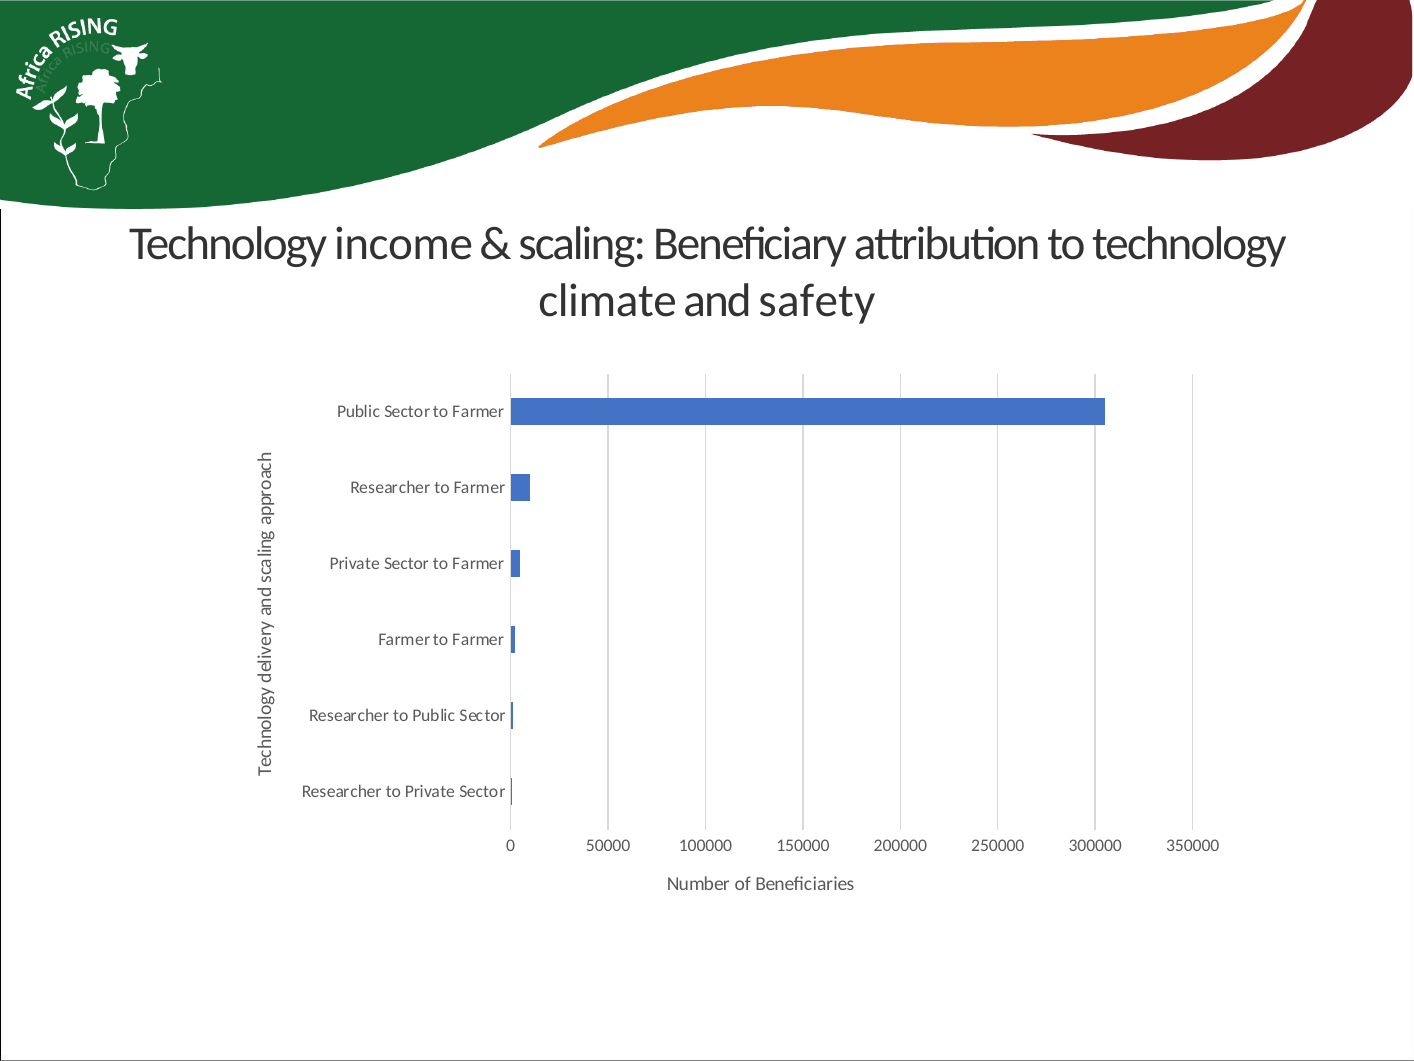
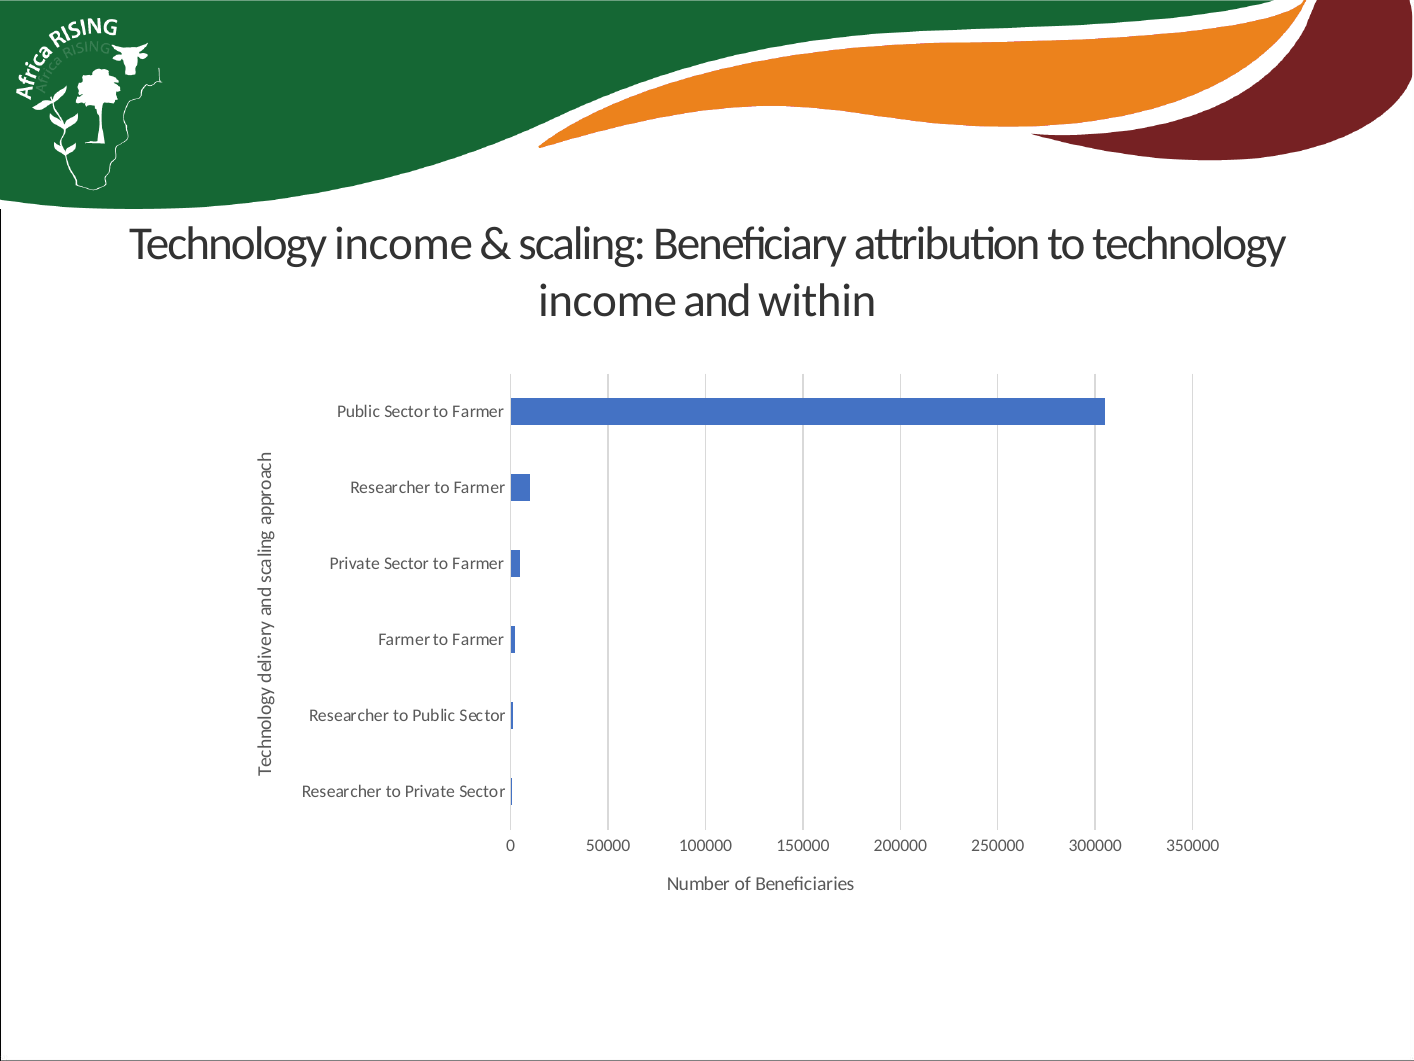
climate: climate -> income (608, 301)
safety: safety -> within (817, 301)
